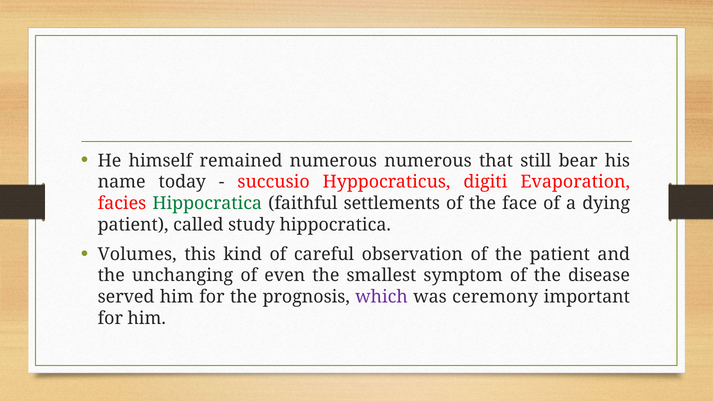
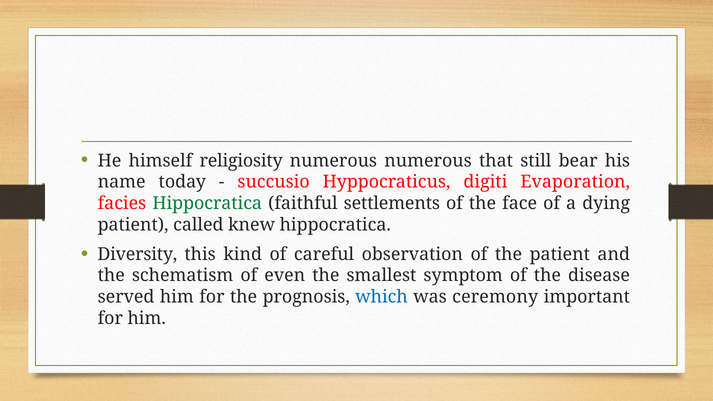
remained: remained -> religiosity (241, 161)
study: study -> knew (252, 225)
Volumes: Volumes -> Diversity (137, 254)
unchanging: unchanging -> schematism (183, 276)
which colour: purple -> blue (382, 297)
